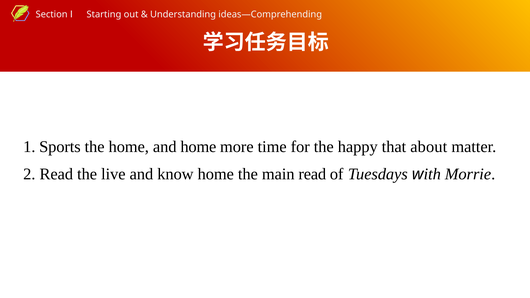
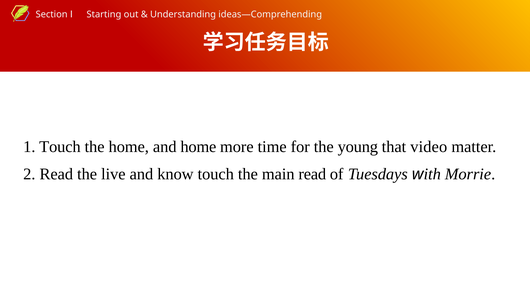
1 Sports: Sports -> Touch (60, 147)
happy: happy -> young (358, 147)
about: about -> video (429, 147)
know home: home -> touch (216, 174)
